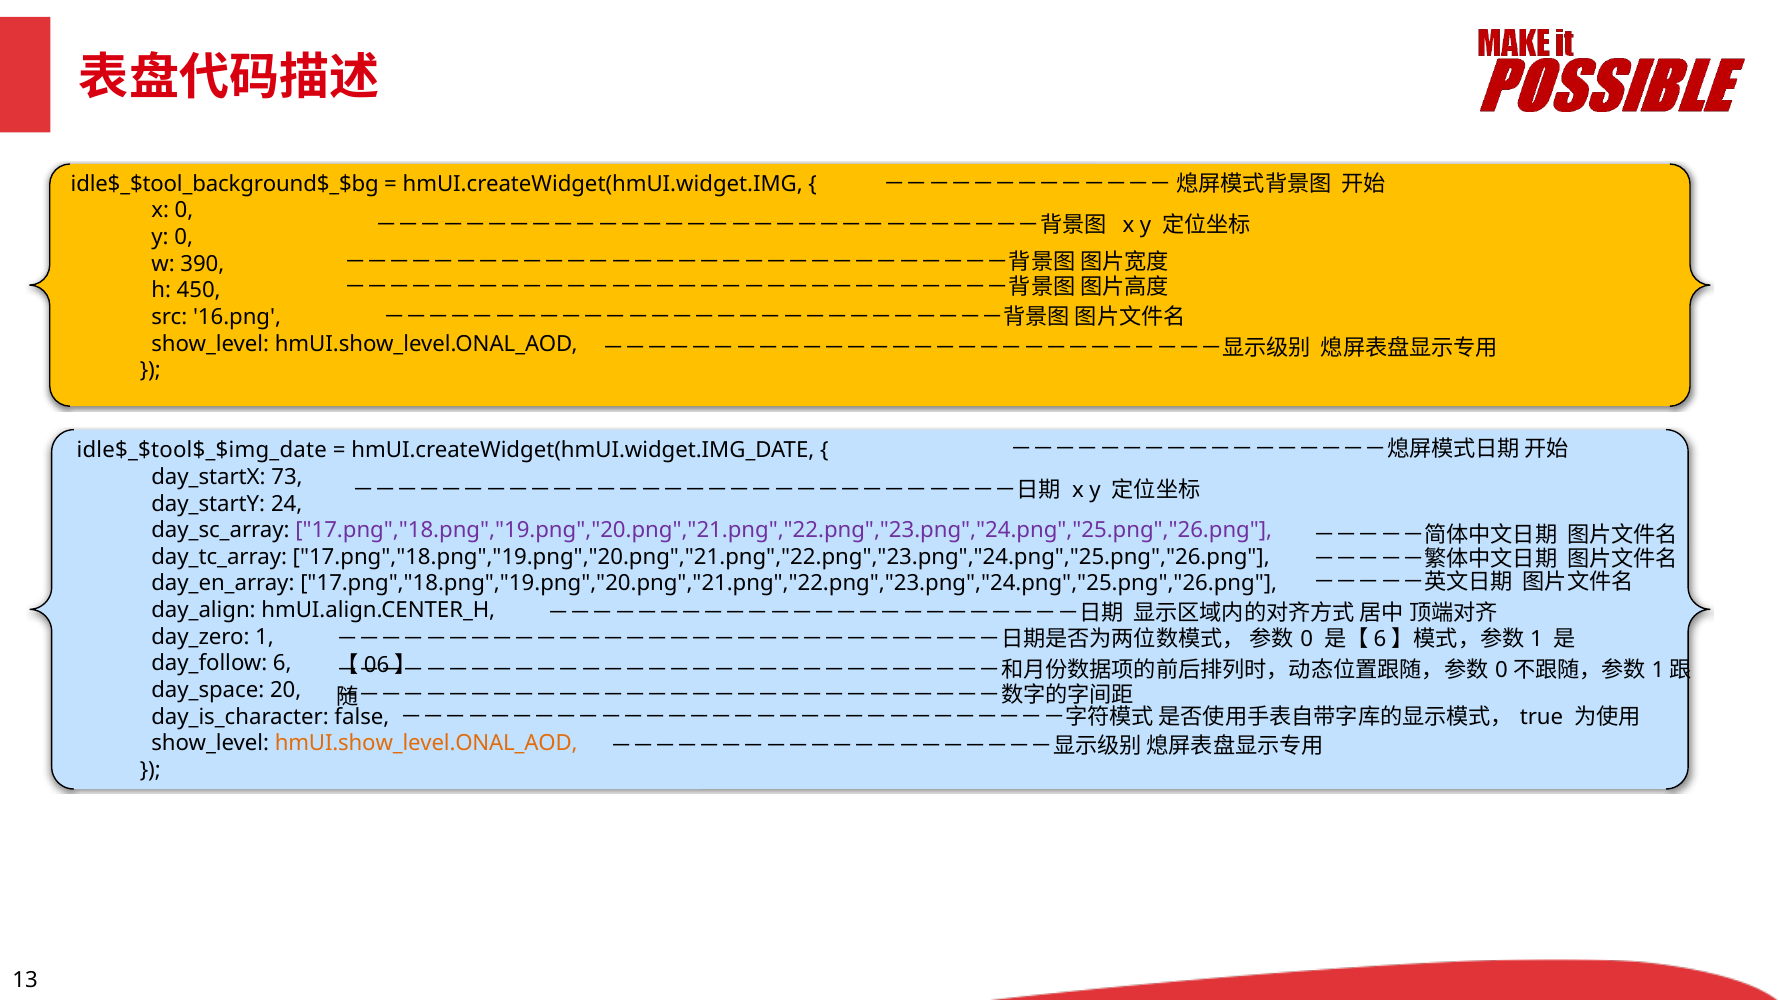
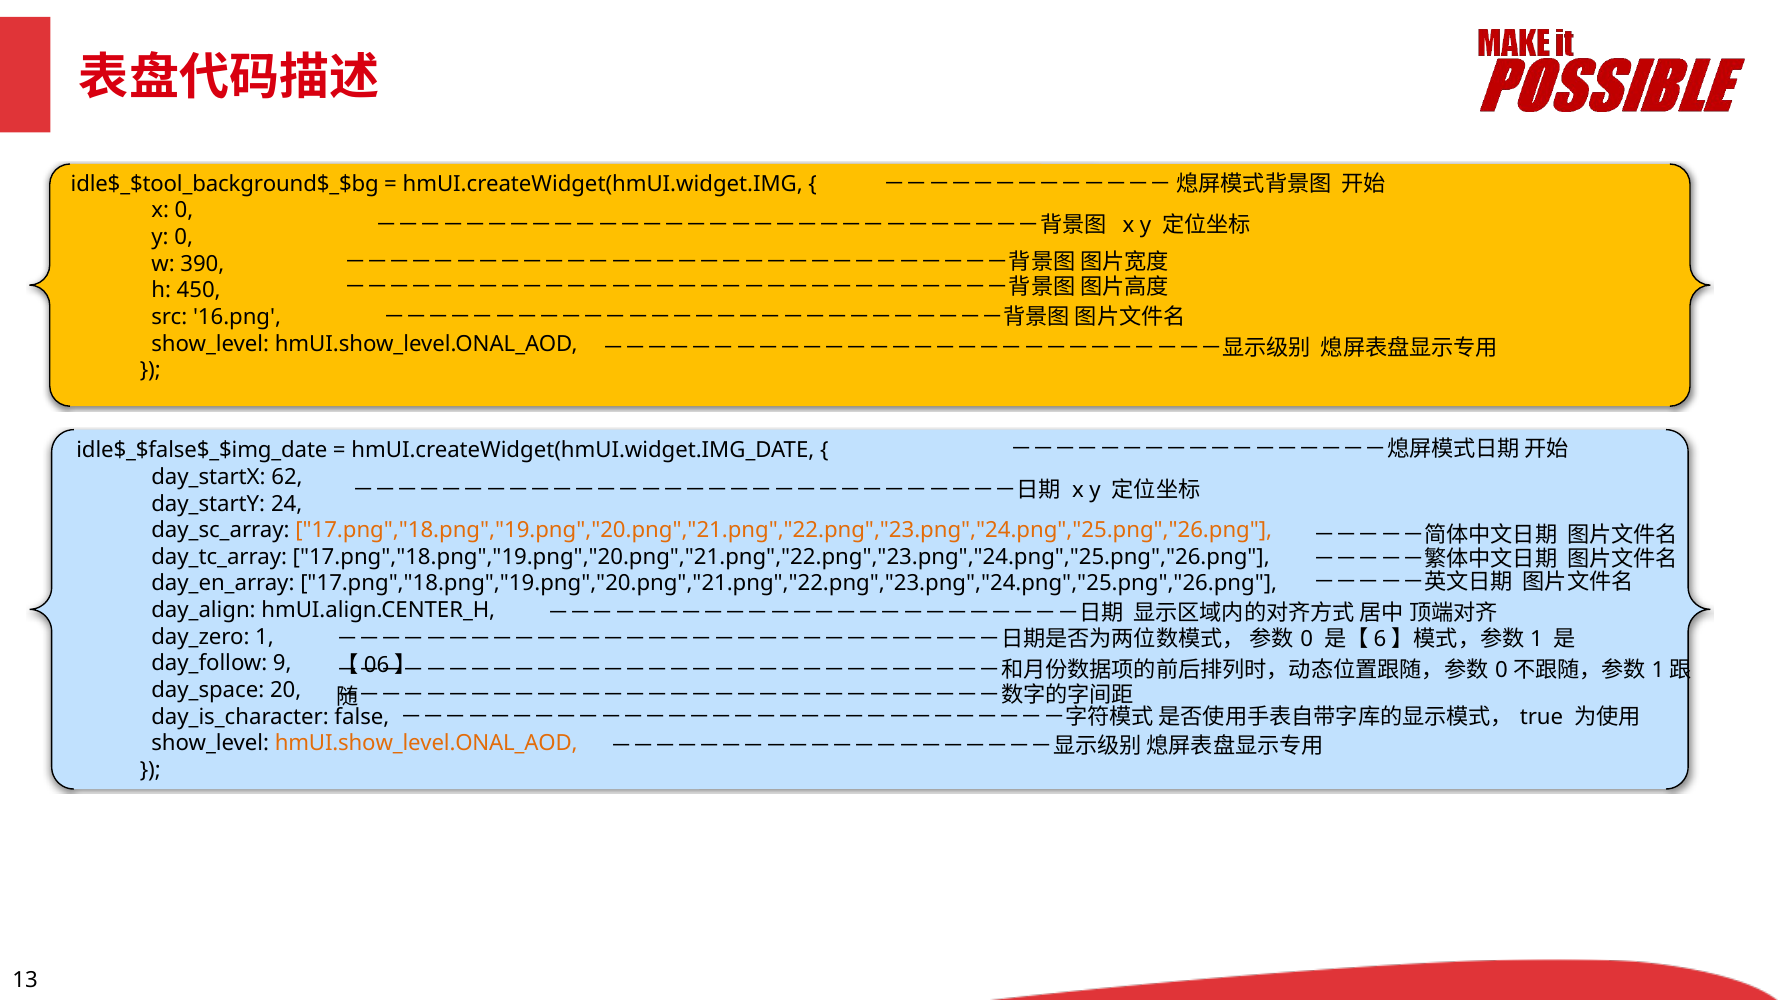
idle$_$tool$_$img_date: idle$_$tool$_$img_date -> idle$_$false$_$img_date (202, 451)
73: 73 -> 62 (287, 477)
17.png","18.png","19.png","20.png","21.png","22.png","23.png","24.png","25.png","26.png colour: purple -> orange (784, 531)
6: 6 -> 9 (282, 664)
